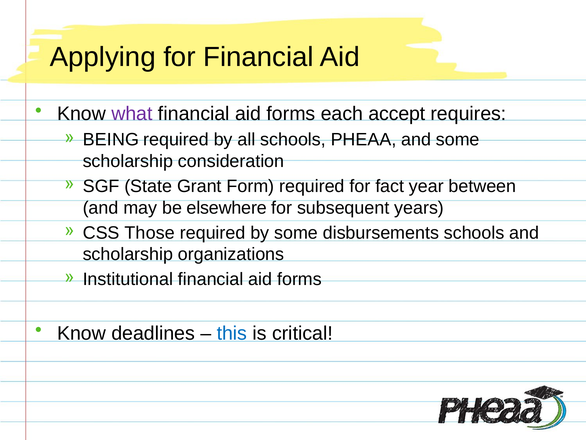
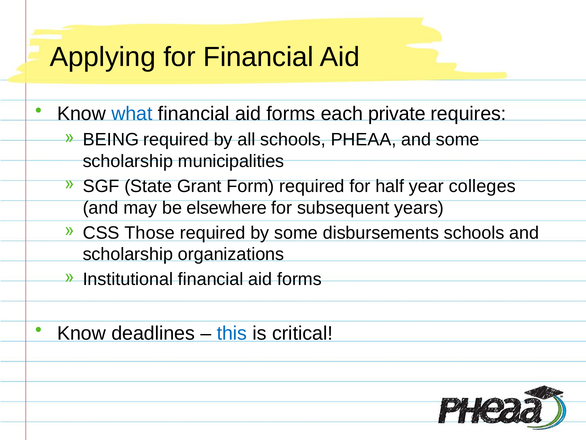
what colour: purple -> blue (132, 114)
accept: accept -> private (397, 114)
consideration: consideration -> municipalities (231, 161)
fact: fact -> half (390, 186)
between: between -> colleges (482, 186)
